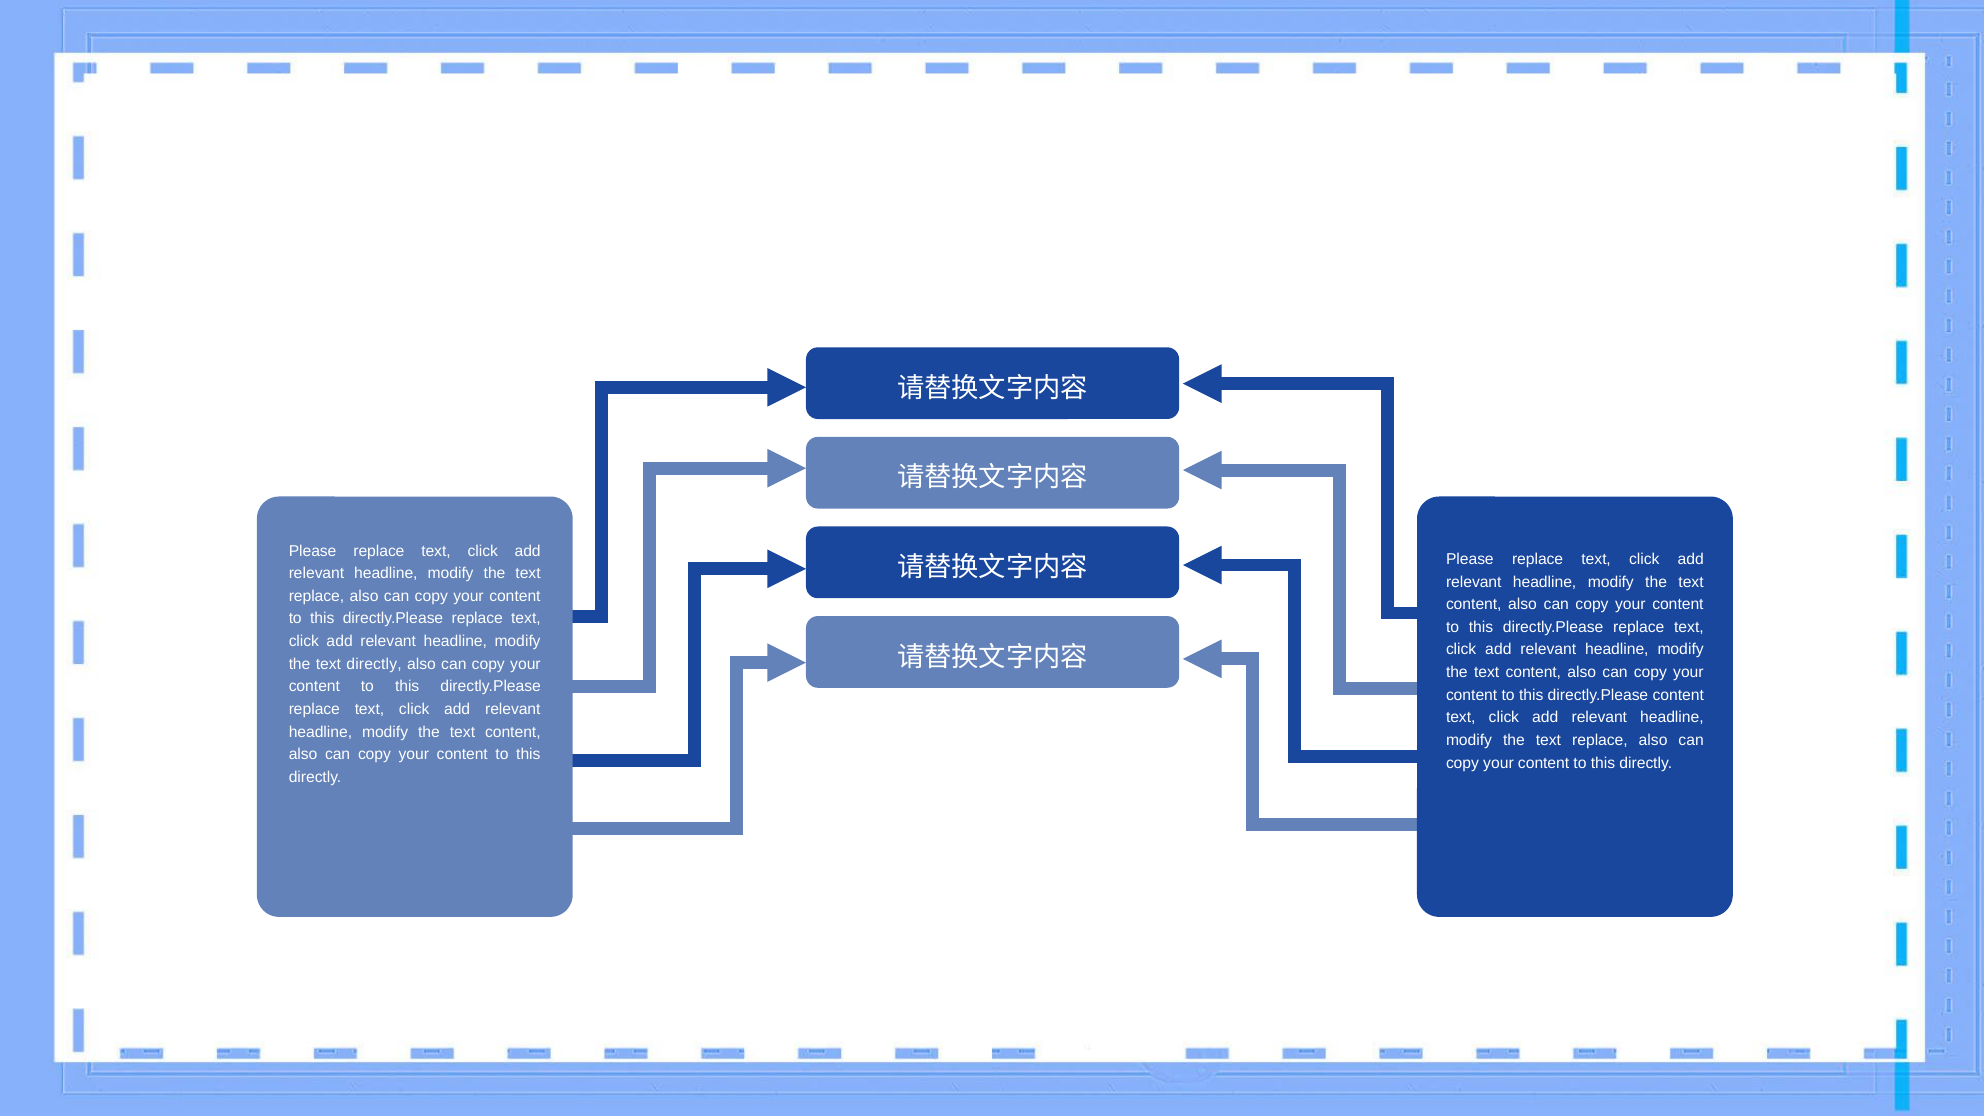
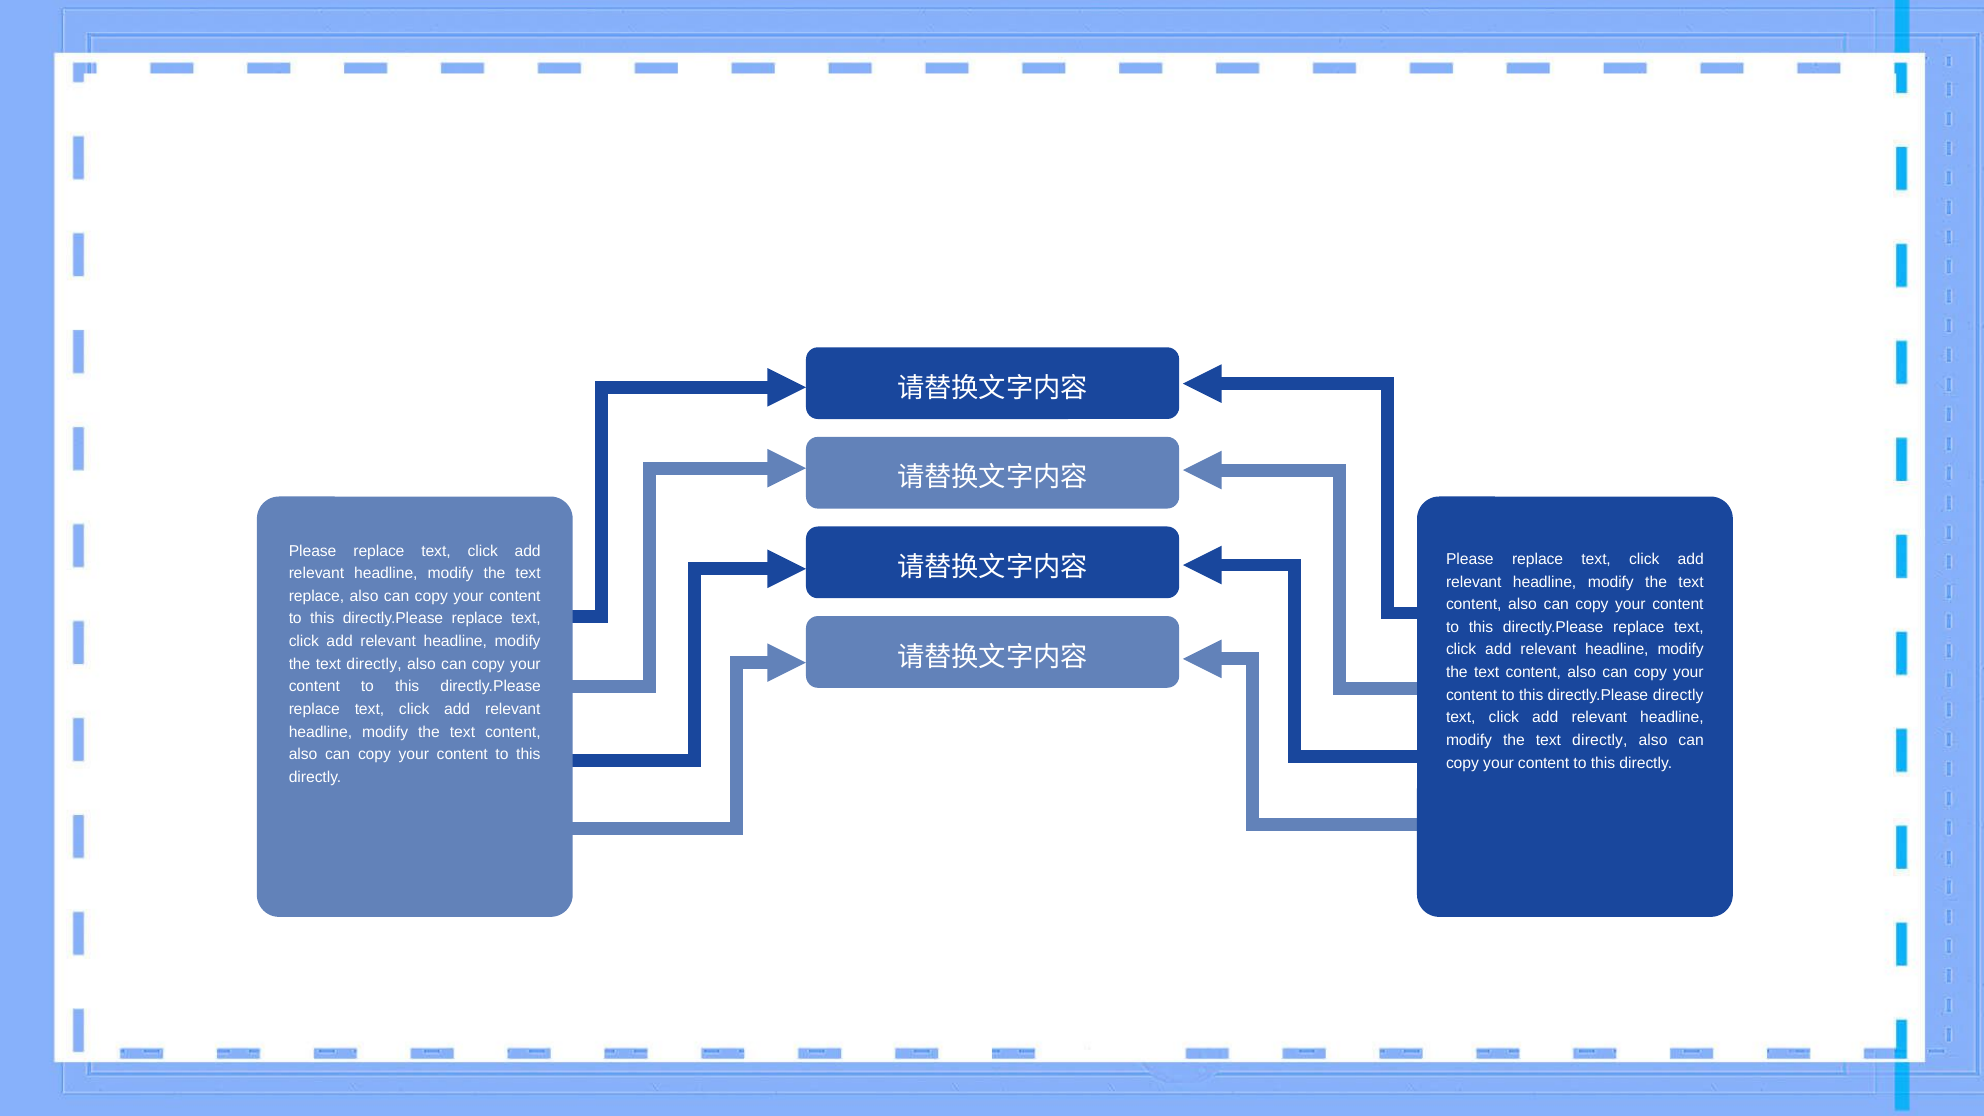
directly.Please content: content -> directly (1678, 695)
replace: replace -> directly (1600, 740)
